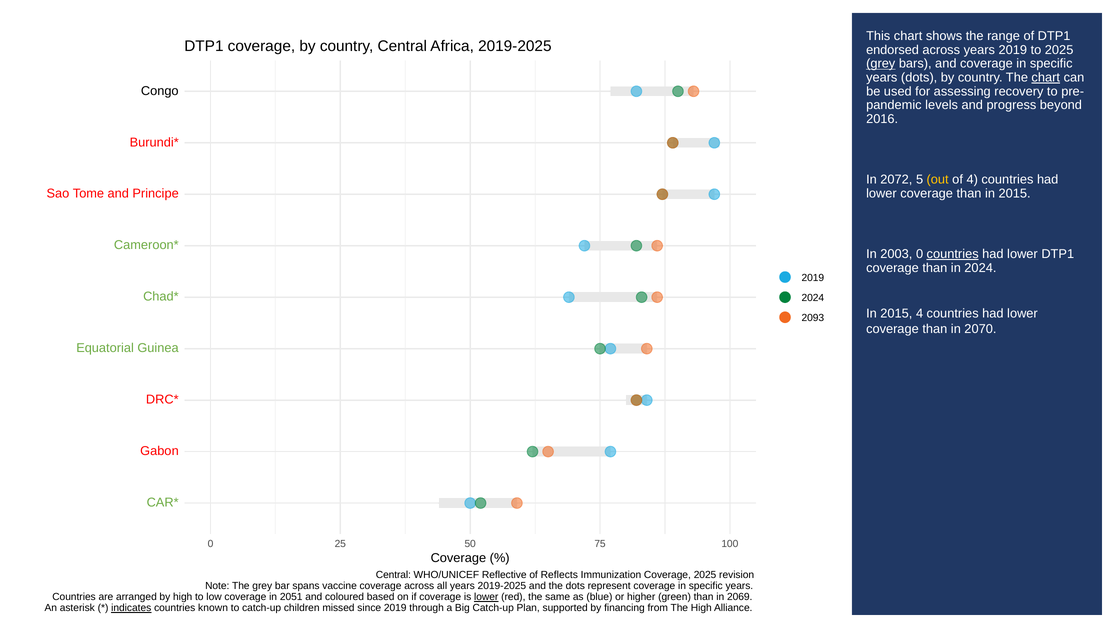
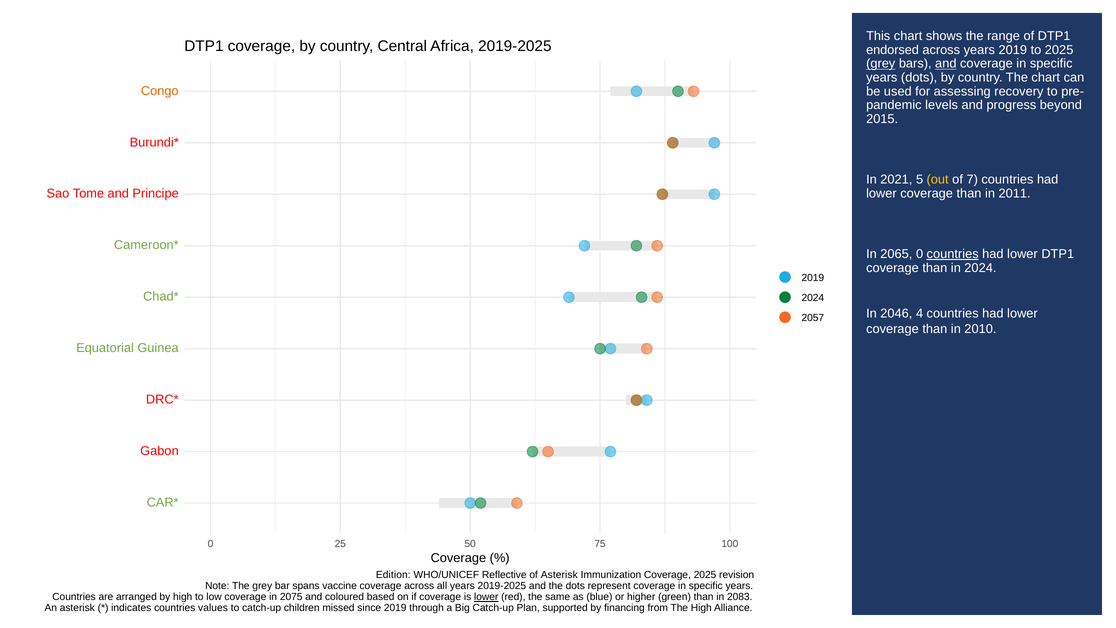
and underline: none -> present (946, 64)
chart underline: present -> none (1046, 78)
Congo colour: black -> orange (160, 91)
2016: 2016 -> 2015 (882, 119)
2072: 2072 -> 2021 (896, 179)
of 4: 4 -> 7 (972, 179)
than in 2015: 2015 -> 2011 (1015, 193)
2003: 2003 -> 2065 (896, 254)
2015: 2015 -> 2046 (896, 313)
2093: 2093 -> 2057 (813, 318)
2070: 2070 -> 2010 (980, 329)
Central: Central -> Edition (393, 575)
of Reflects: Reflects -> Asterisk (559, 575)
2051: 2051 -> 2075 (291, 597)
2069: 2069 -> 2083 (740, 597)
indicates underline: present -> none (131, 608)
known: known -> values (213, 608)
